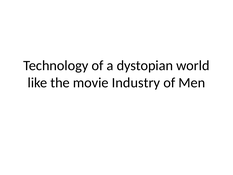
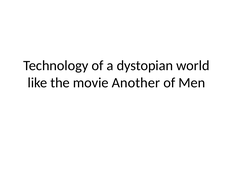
Industry: Industry -> Another (136, 83)
